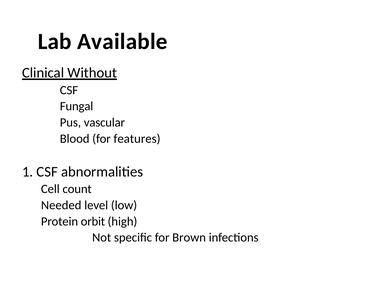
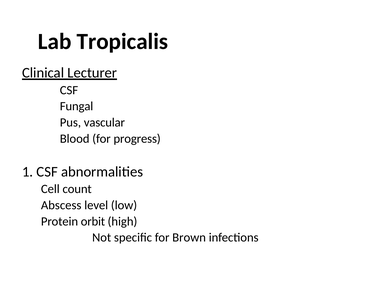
Available: Available -> Tropicalis (122, 41)
Without: Without -> Lecturer (92, 73)
features: features -> progress (137, 138)
Needed: Needed -> Abscess (61, 205)
